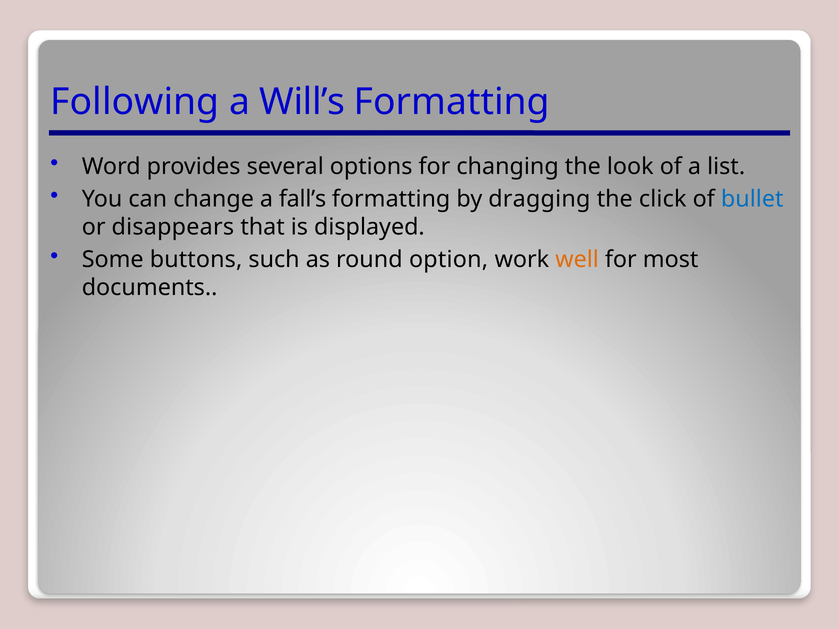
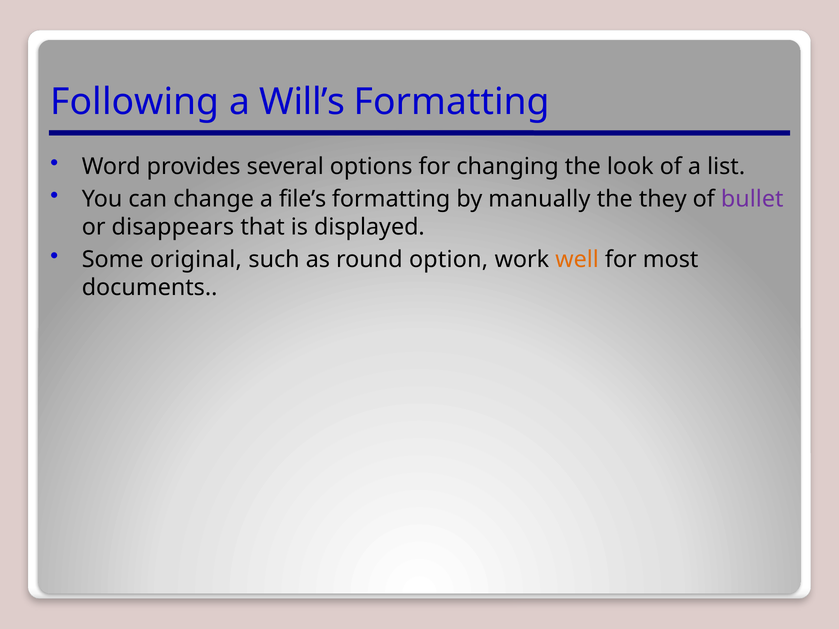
fall’s: fall’s -> file’s (303, 199)
dragging: dragging -> manually (539, 199)
click: click -> they (663, 199)
bullet colour: blue -> purple (752, 199)
buttons: buttons -> original (196, 260)
